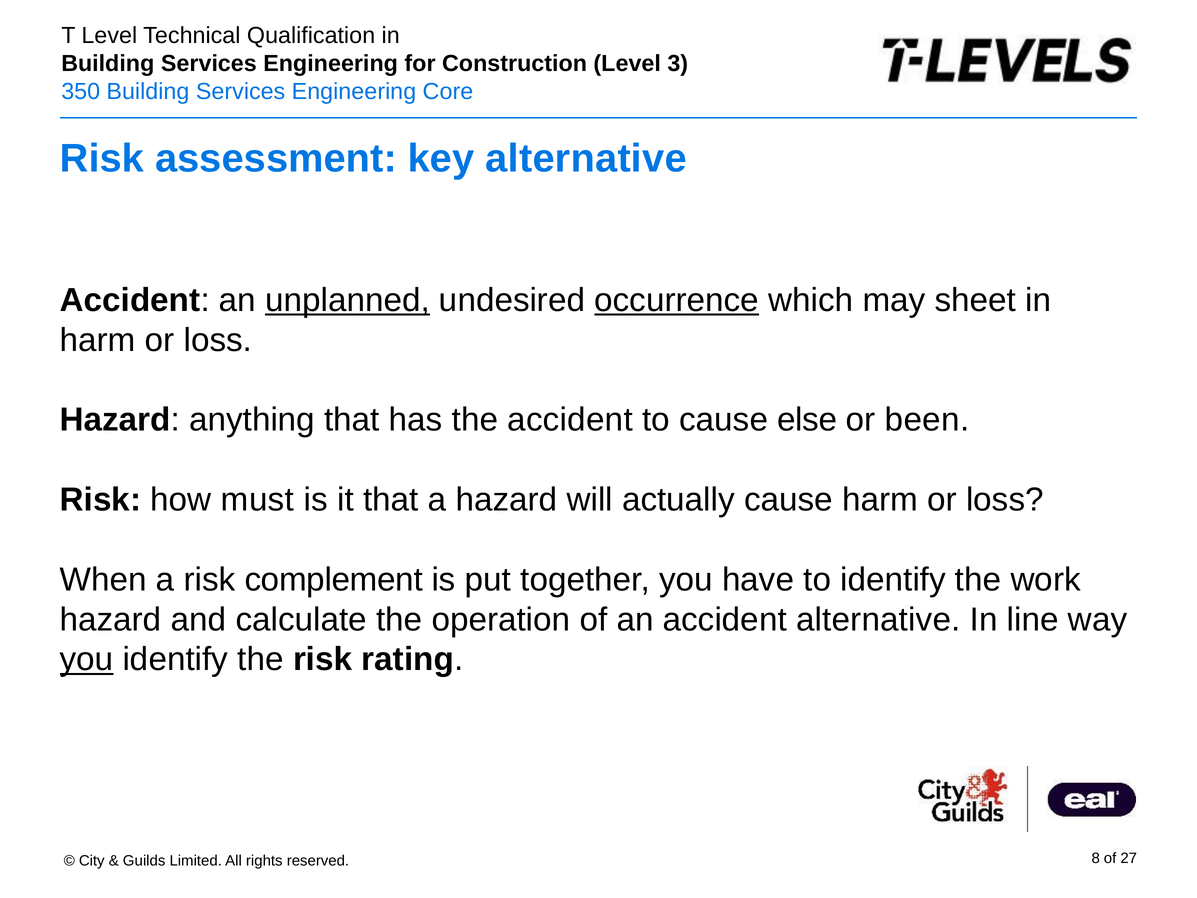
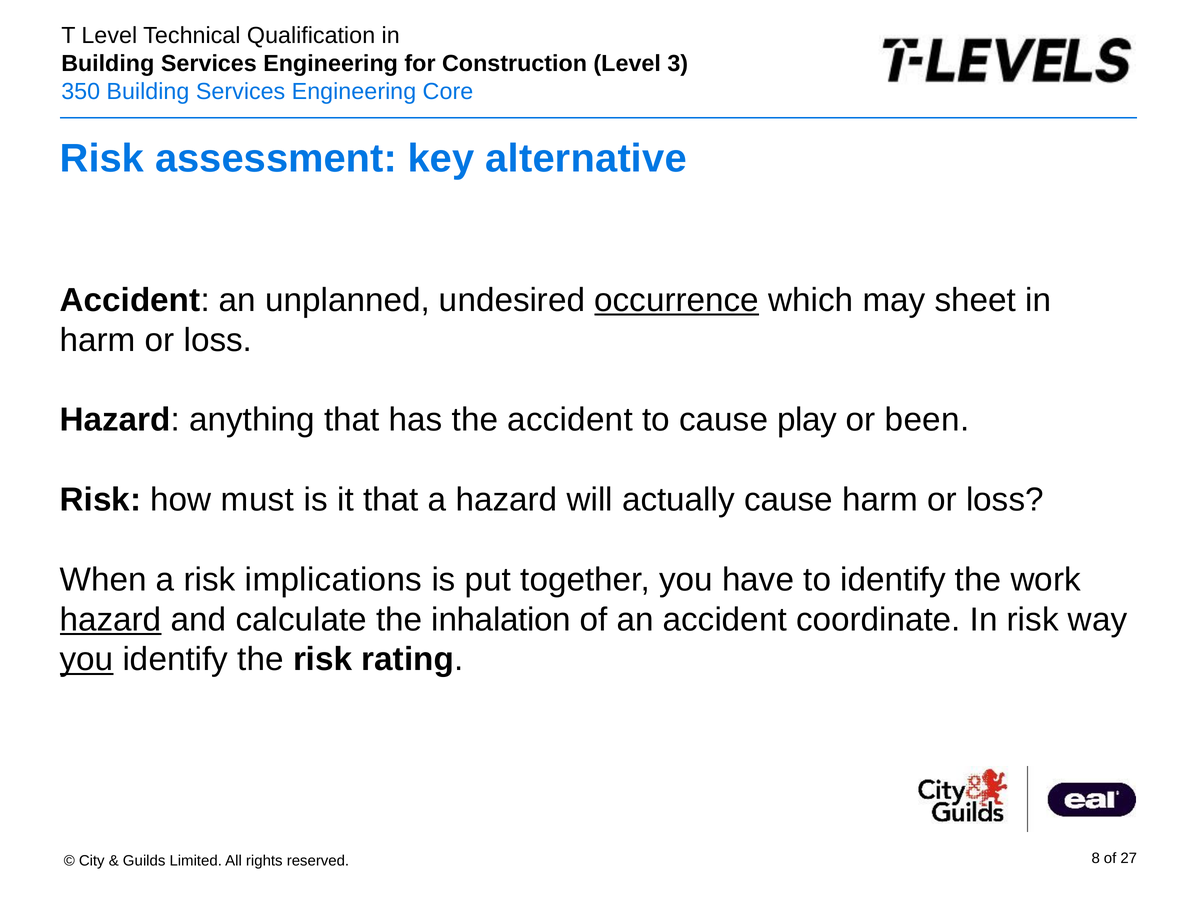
unplanned underline: present -> none (347, 300)
else: else -> play (807, 420)
complement: complement -> implications (333, 579)
hazard underline: none -> present (111, 619)
operation: operation -> inhalation (501, 619)
accident alternative: alternative -> coordinate (878, 619)
In line: line -> risk (1033, 619)
